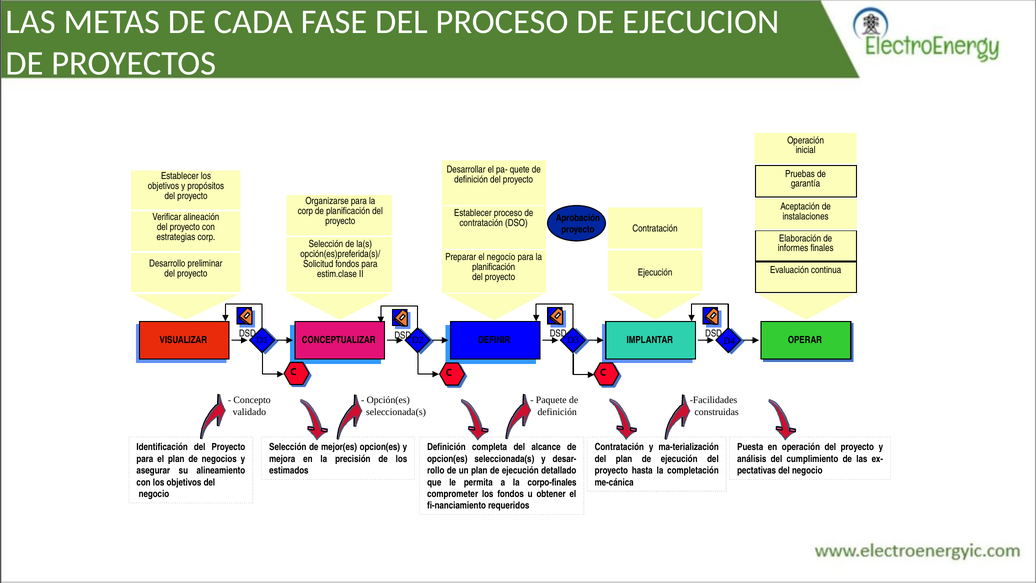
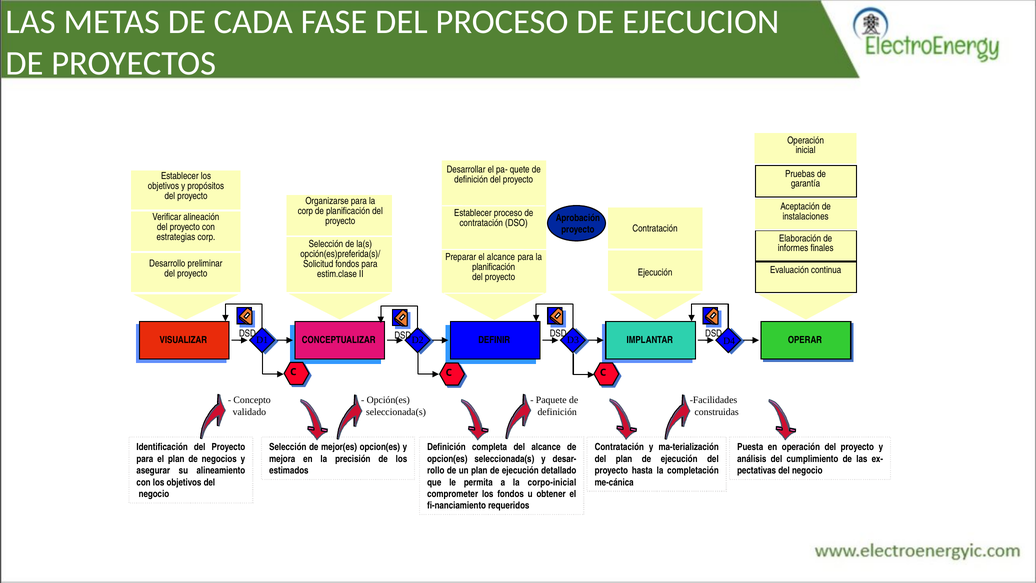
el negocio: negocio -> alcance (501, 257)
corpo-finales: corpo-finales -> corpo-inicial (552, 482)
